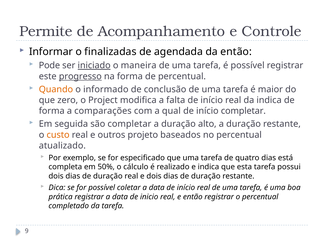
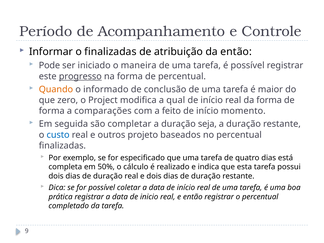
Permite: Permite -> Período (46, 31)
agendada: agendada -> atribuição (179, 52)
iniciado underline: present -> none (94, 65)
falta: falta -> qual (176, 100)
da indica: indica -> forma (269, 100)
qual: qual -> feito (171, 111)
início completar: completar -> momento (243, 111)
alto: alto -> seja (207, 124)
custo colour: orange -> blue (58, 135)
atualizado: atualizado -> finalizadas (62, 146)
